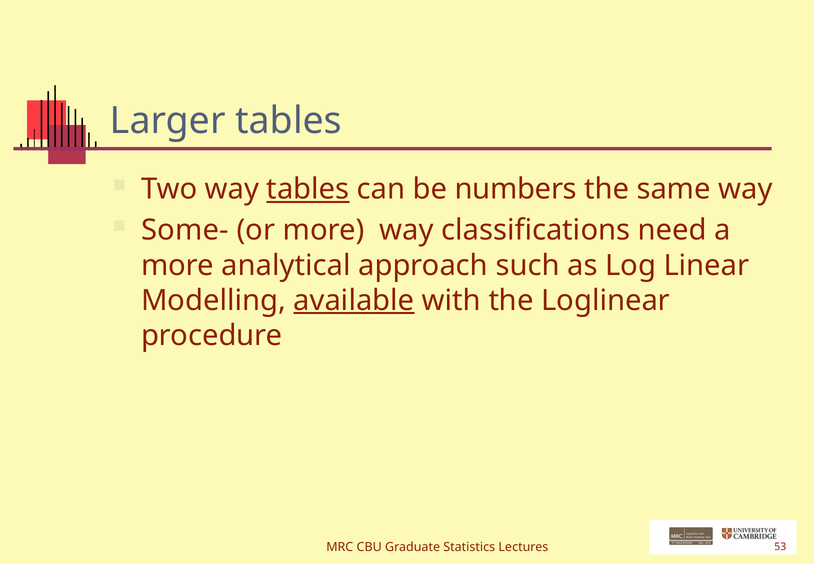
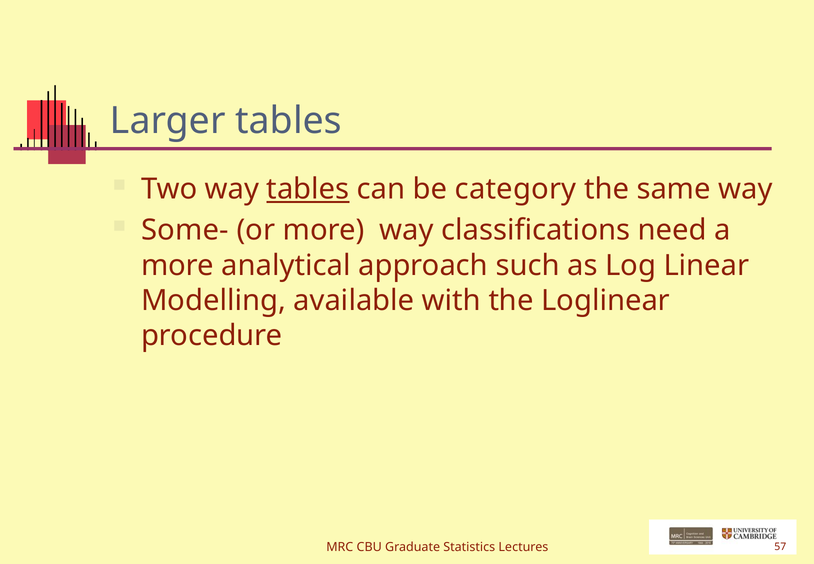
numbers: numbers -> category (516, 189)
available underline: present -> none (354, 300)
53: 53 -> 57 (780, 547)
